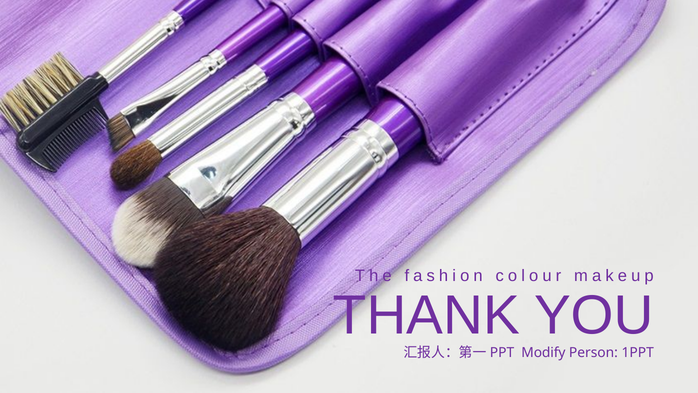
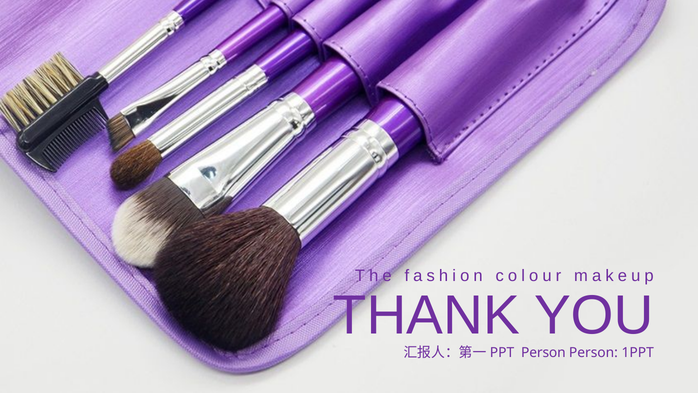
Modify: Modify -> Person (543, 352)
